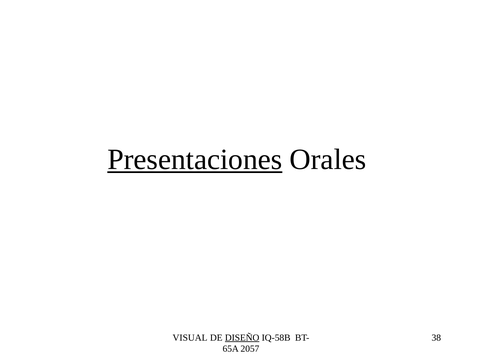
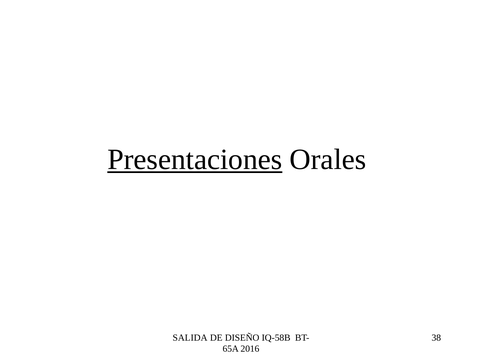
VISUAL: VISUAL -> SALIDA (190, 338)
DISEÑO underline: present -> none (242, 338)
2057: 2057 -> 2016 (250, 349)
